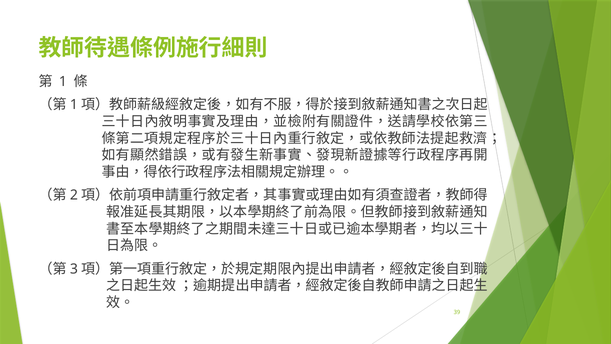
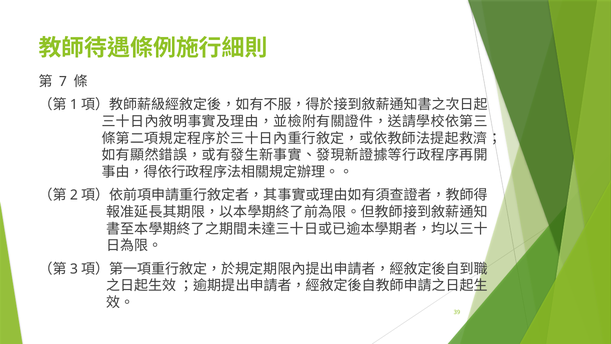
1: 1 -> 7 (63, 82)
